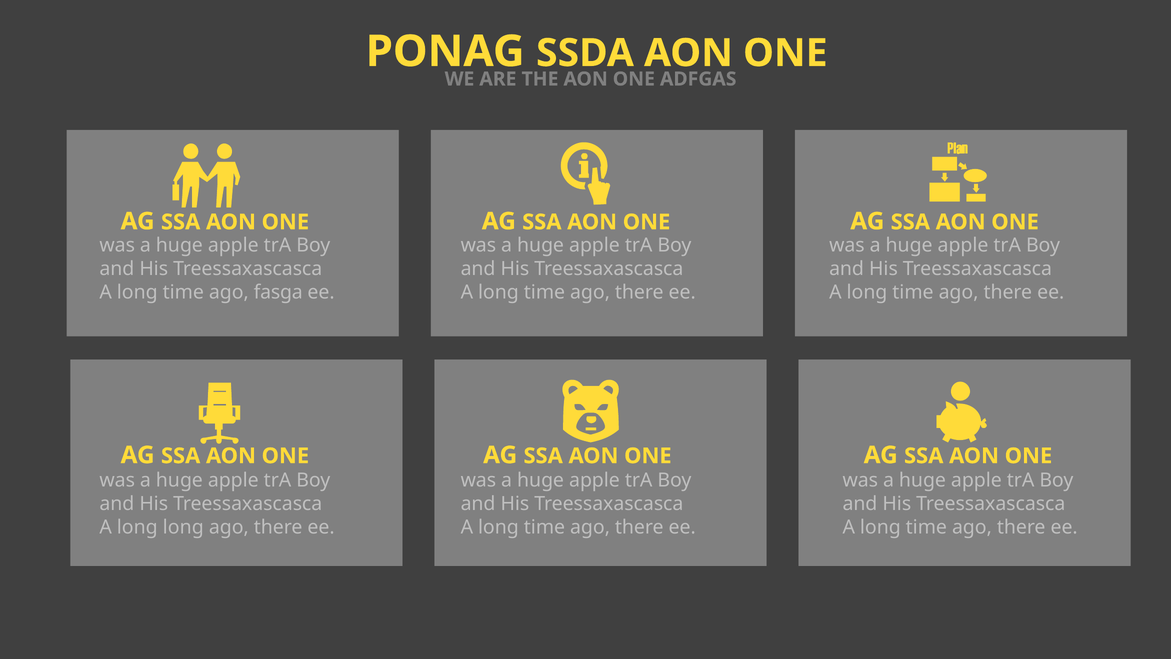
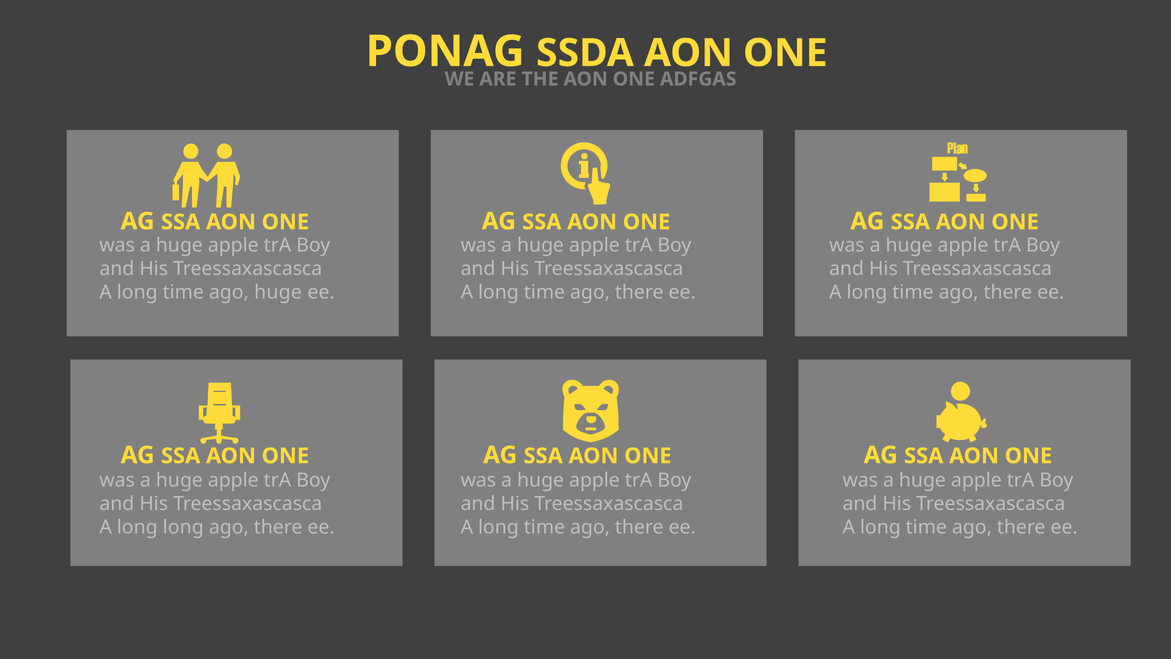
ago fasga: fasga -> huge (278, 292)
